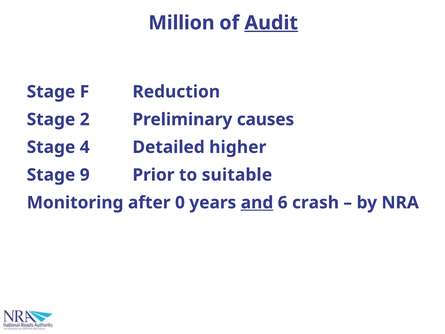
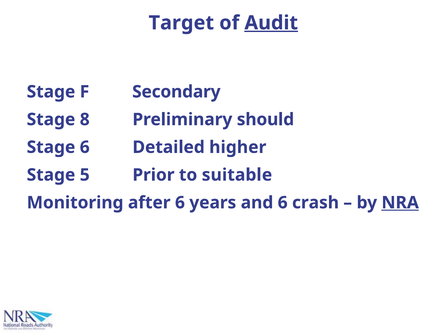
Million: Million -> Target (181, 23)
Reduction: Reduction -> Secondary (176, 92)
2: 2 -> 8 (85, 119)
causes: causes -> should (265, 119)
Stage 4: 4 -> 6 (85, 147)
9: 9 -> 5 (85, 175)
after 0: 0 -> 6 (180, 202)
and underline: present -> none (257, 202)
NRA underline: none -> present (400, 202)
